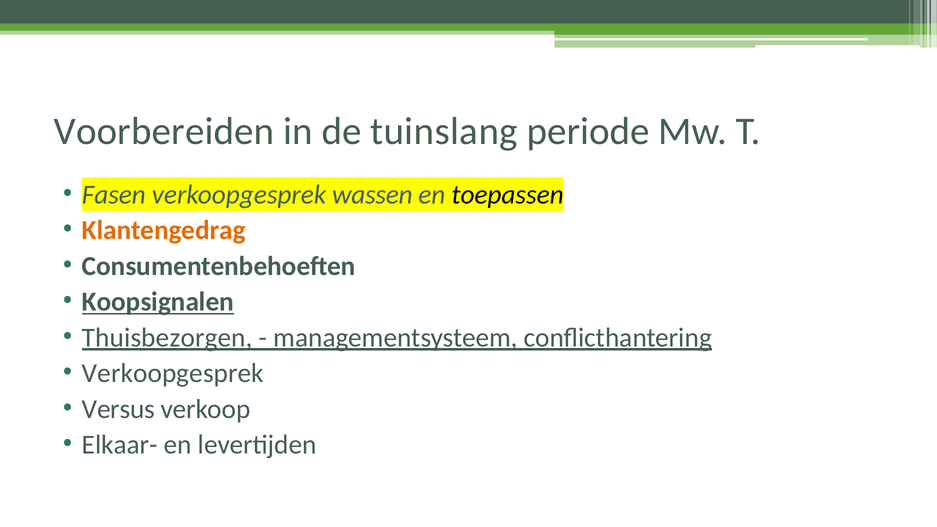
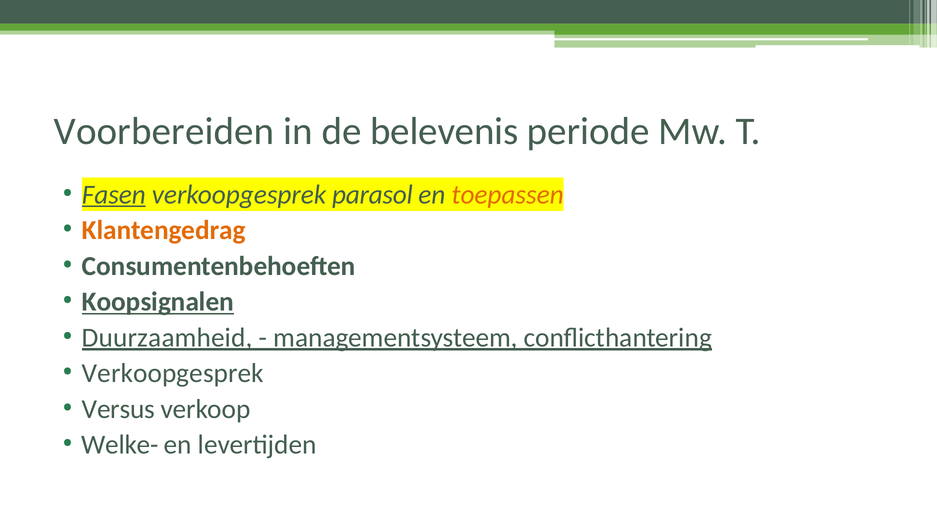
tuinslang: tuinslang -> belevenis (444, 132)
Fasen underline: none -> present (114, 195)
wassen: wassen -> parasol (372, 195)
toepassen colour: black -> orange (508, 195)
Thuisbezorgen: Thuisbezorgen -> Duurzaamheid (167, 338)
Elkaar-: Elkaar- -> Welke- (120, 445)
